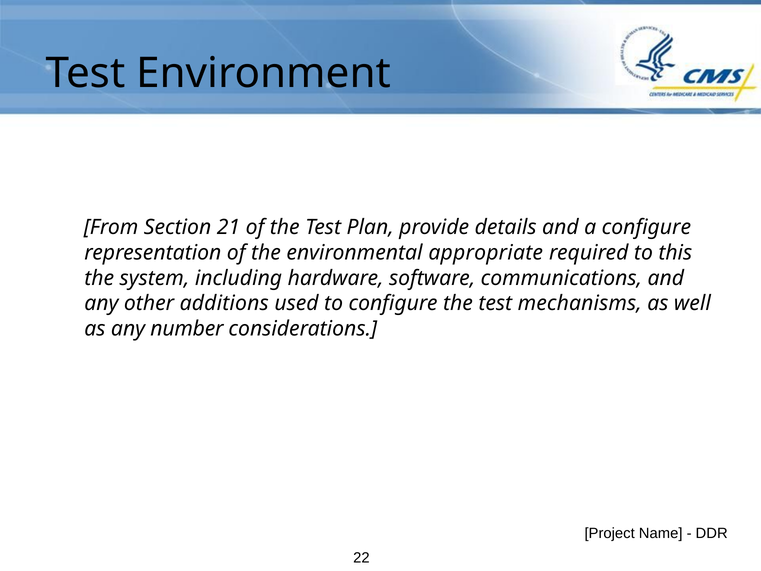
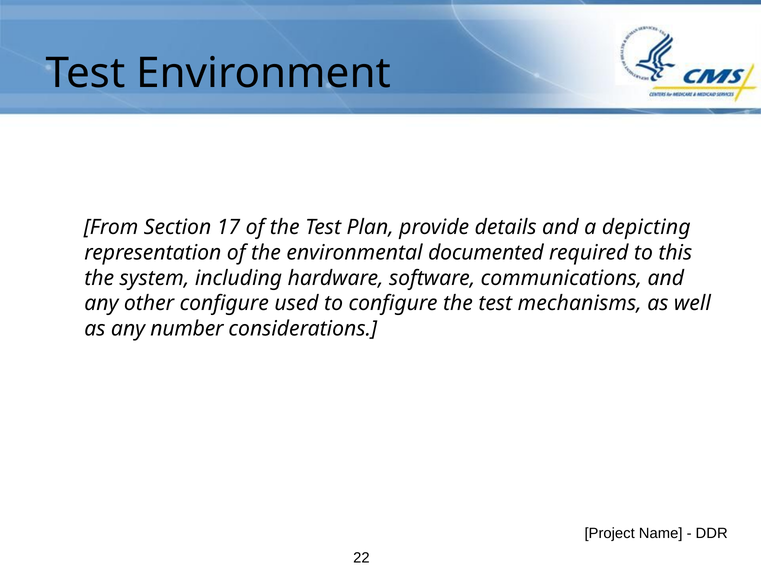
21: 21 -> 17 (228, 227)
a configure: configure -> depicting (646, 227)
appropriate: appropriate -> documented (486, 253)
other additions: additions -> configure (224, 303)
